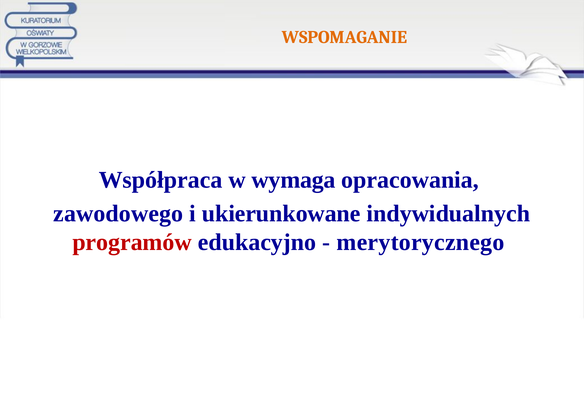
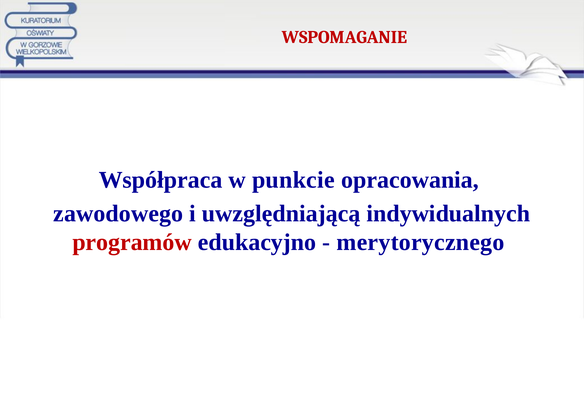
WSPOMAGANIE colour: orange -> red (344, 37)
wymaga: wymaga -> punkcie (293, 180)
ukierunkowane: ukierunkowane -> uwzględniającą (281, 213)
